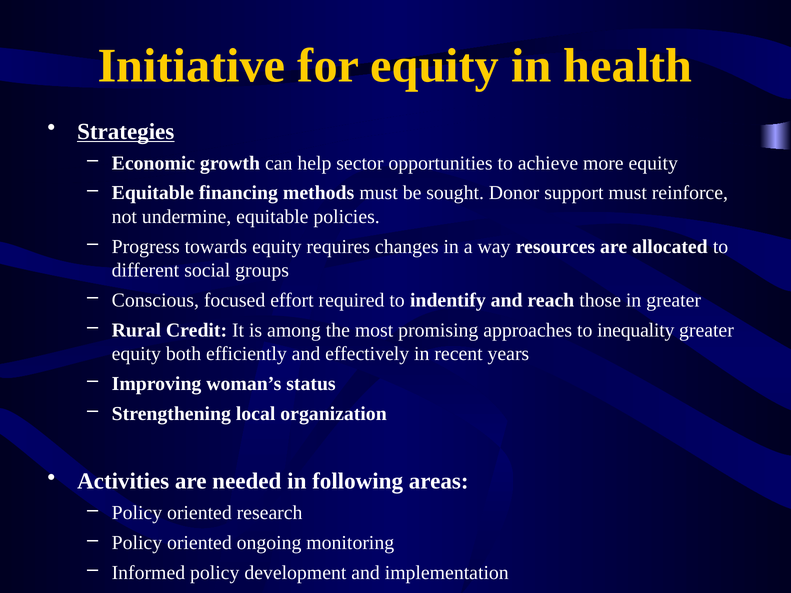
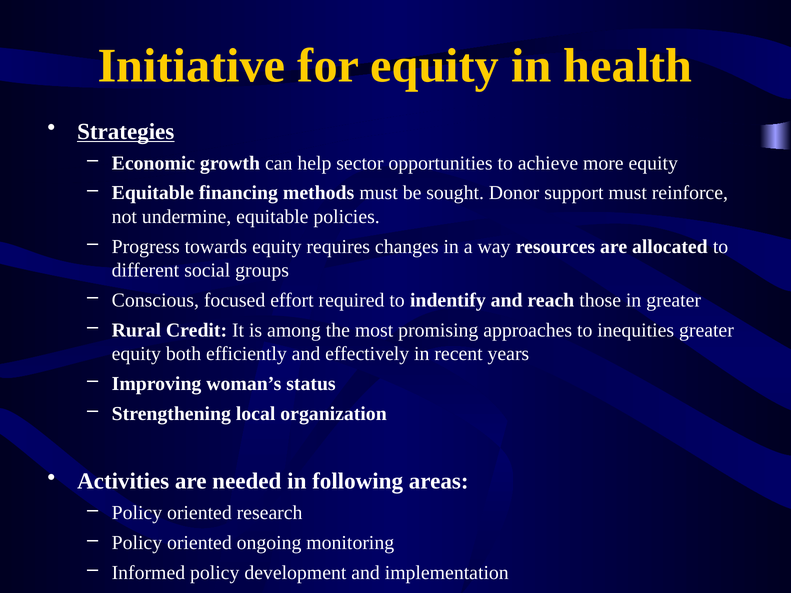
inequality: inequality -> inequities (636, 330)
